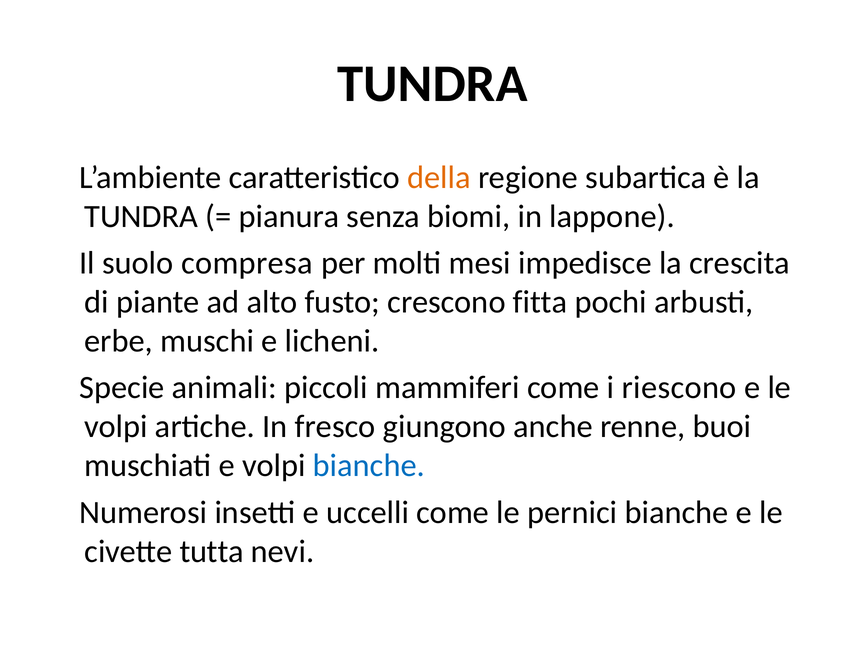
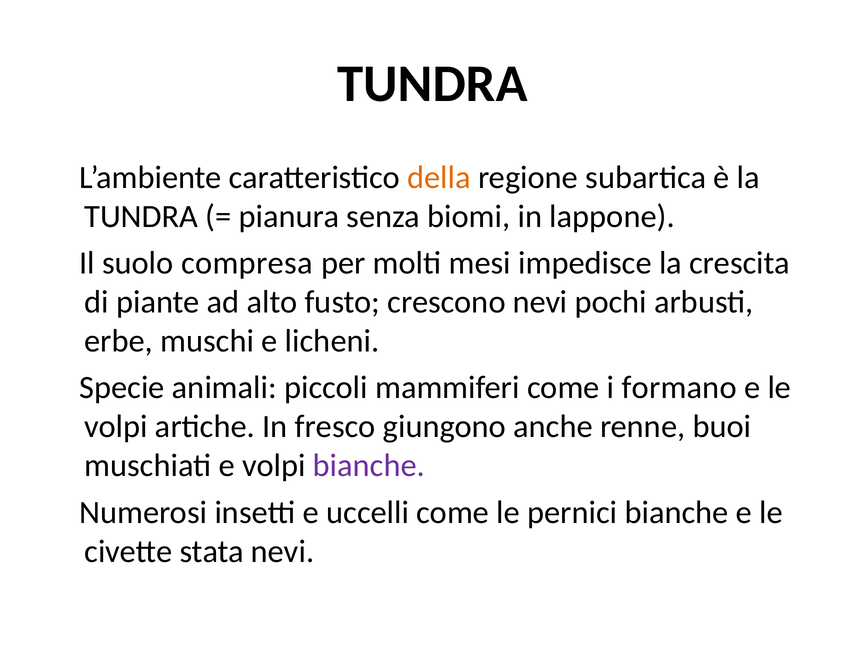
crescono fitta: fitta -> nevi (540, 302)
riescono: riescono -> formano (679, 388)
bianche colour: blue -> purple (369, 466)
tutta: tutta -> stata (212, 551)
